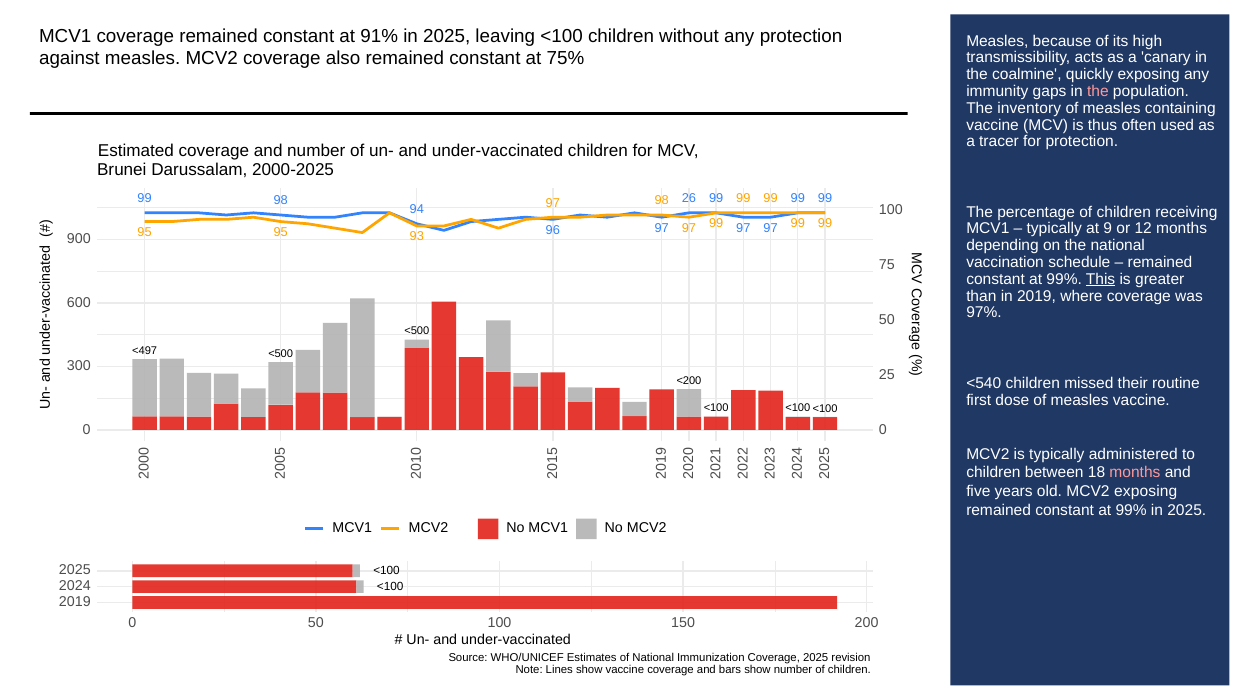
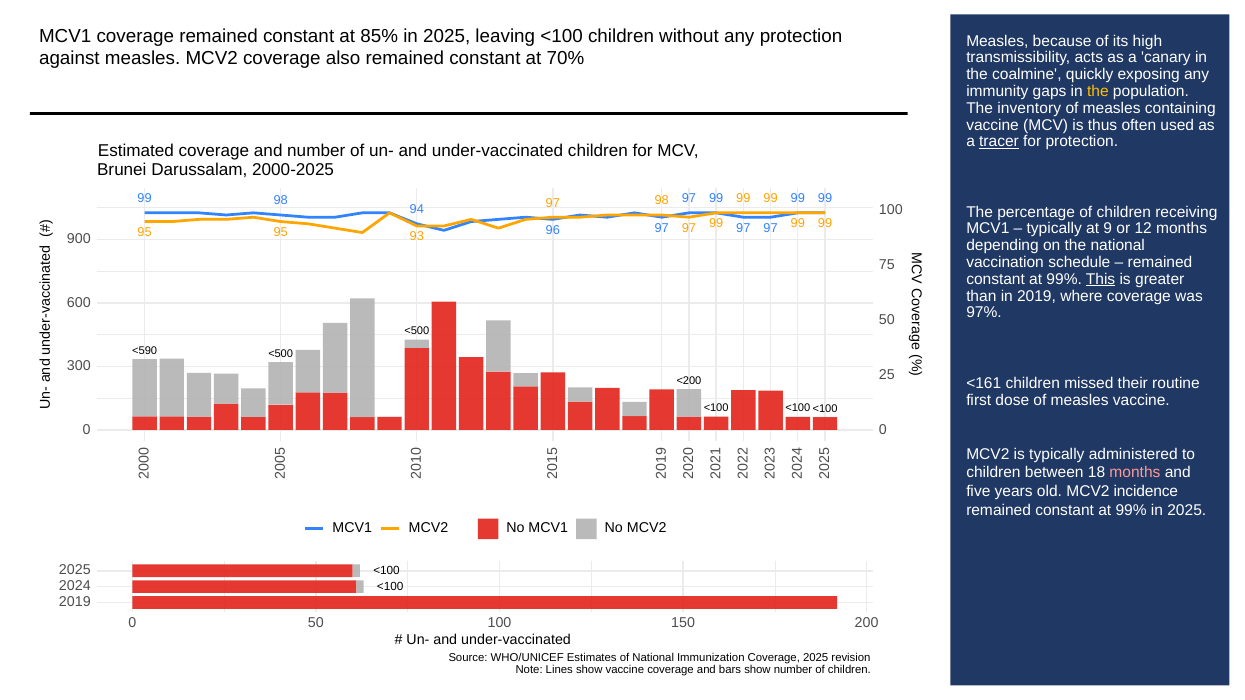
91%: 91% -> 85% (379, 36)
75%: 75% -> 70% (565, 58)
the colour: pink -> yellow (1098, 91)
tracer underline: none -> present (999, 142)
98 26: 26 -> 97 (689, 199)
<497: <497 -> <590 (145, 351)
<540: <540 -> <161 (984, 383)
MCV2 exposing: exposing -> incidence (1146, 491)
